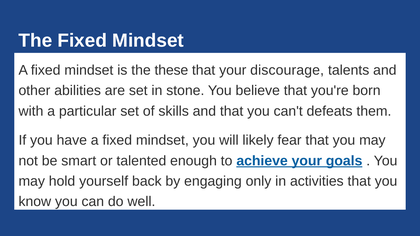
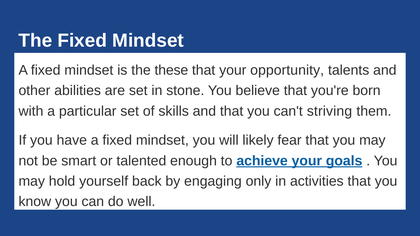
discourage: discourage -> opportunity (287, 70)
defeats: defeats -> striving (330, 111)
